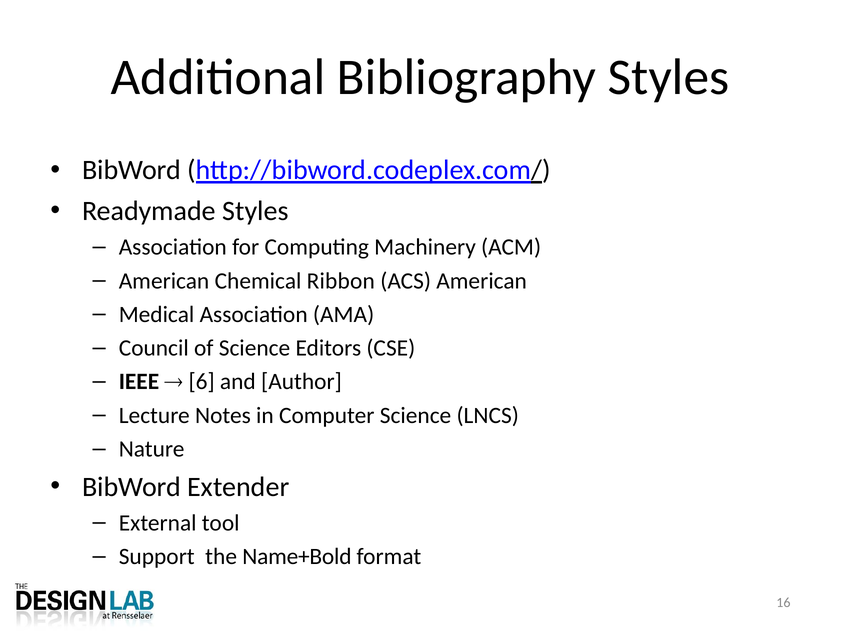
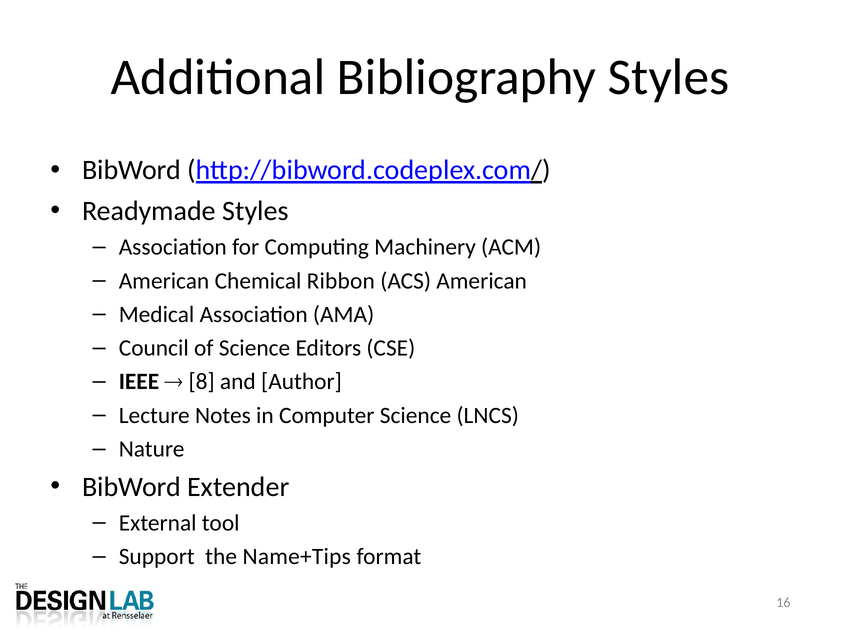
6: 6 -> 8 (202, 382)
Name+Bold: Name+Bold -> Name+Tips (297, 556)
